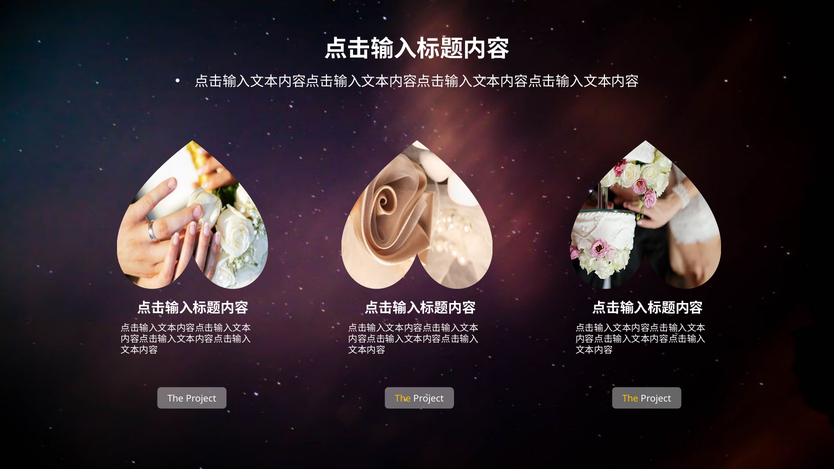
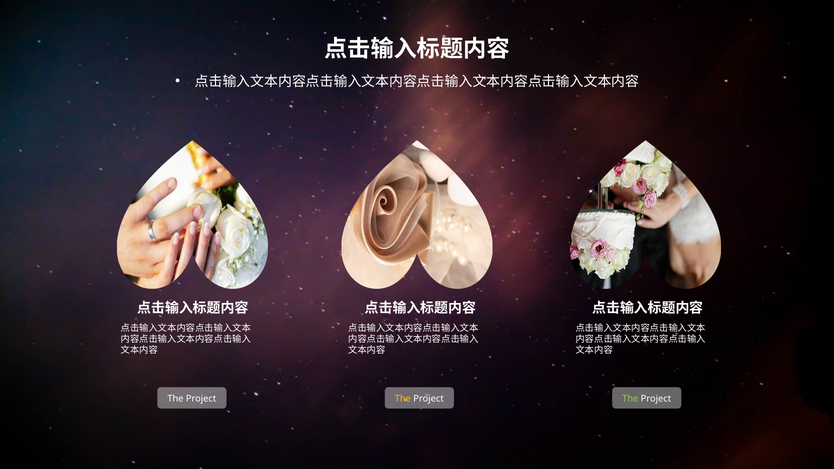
The colour: yellow -> light green (630, 399)
